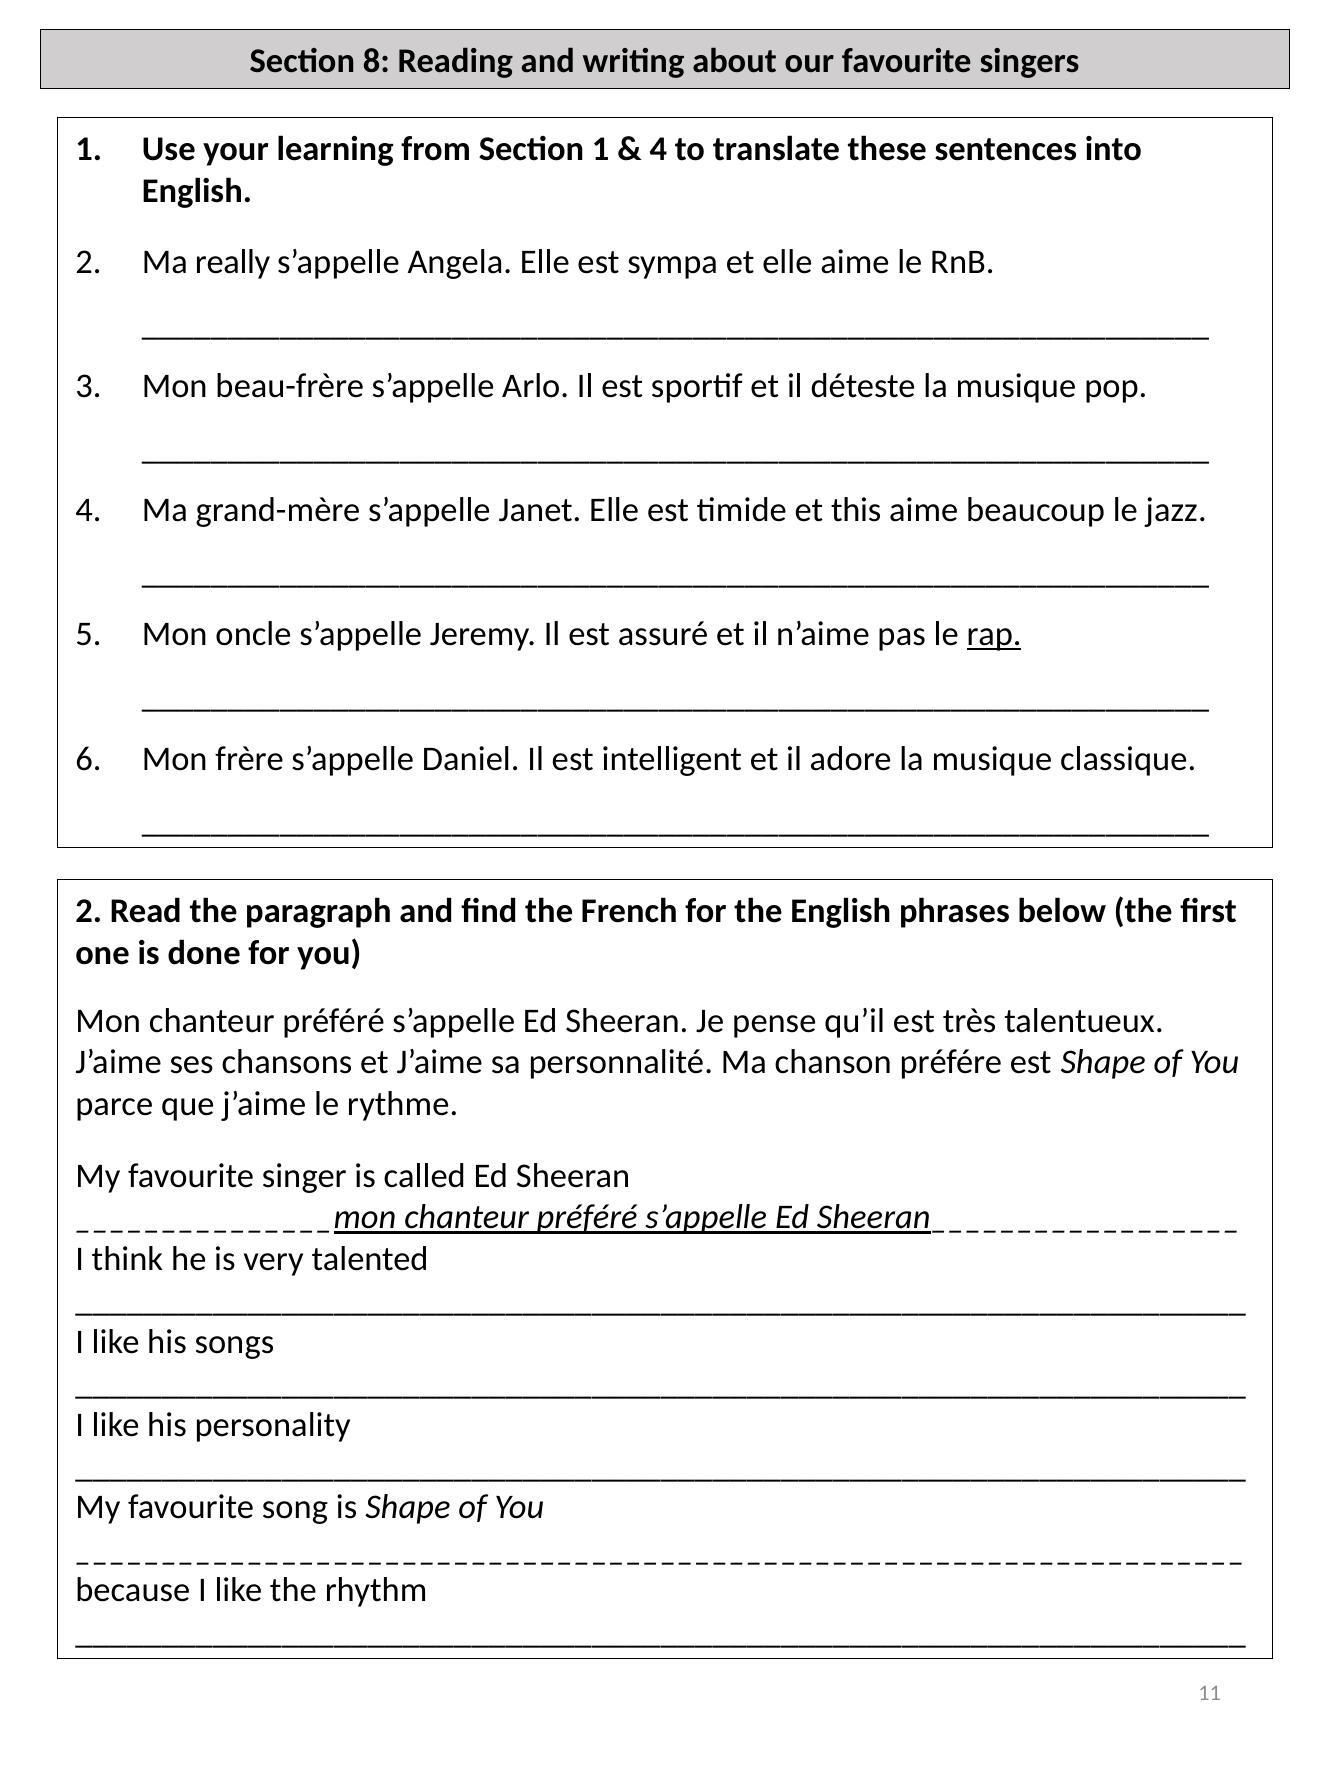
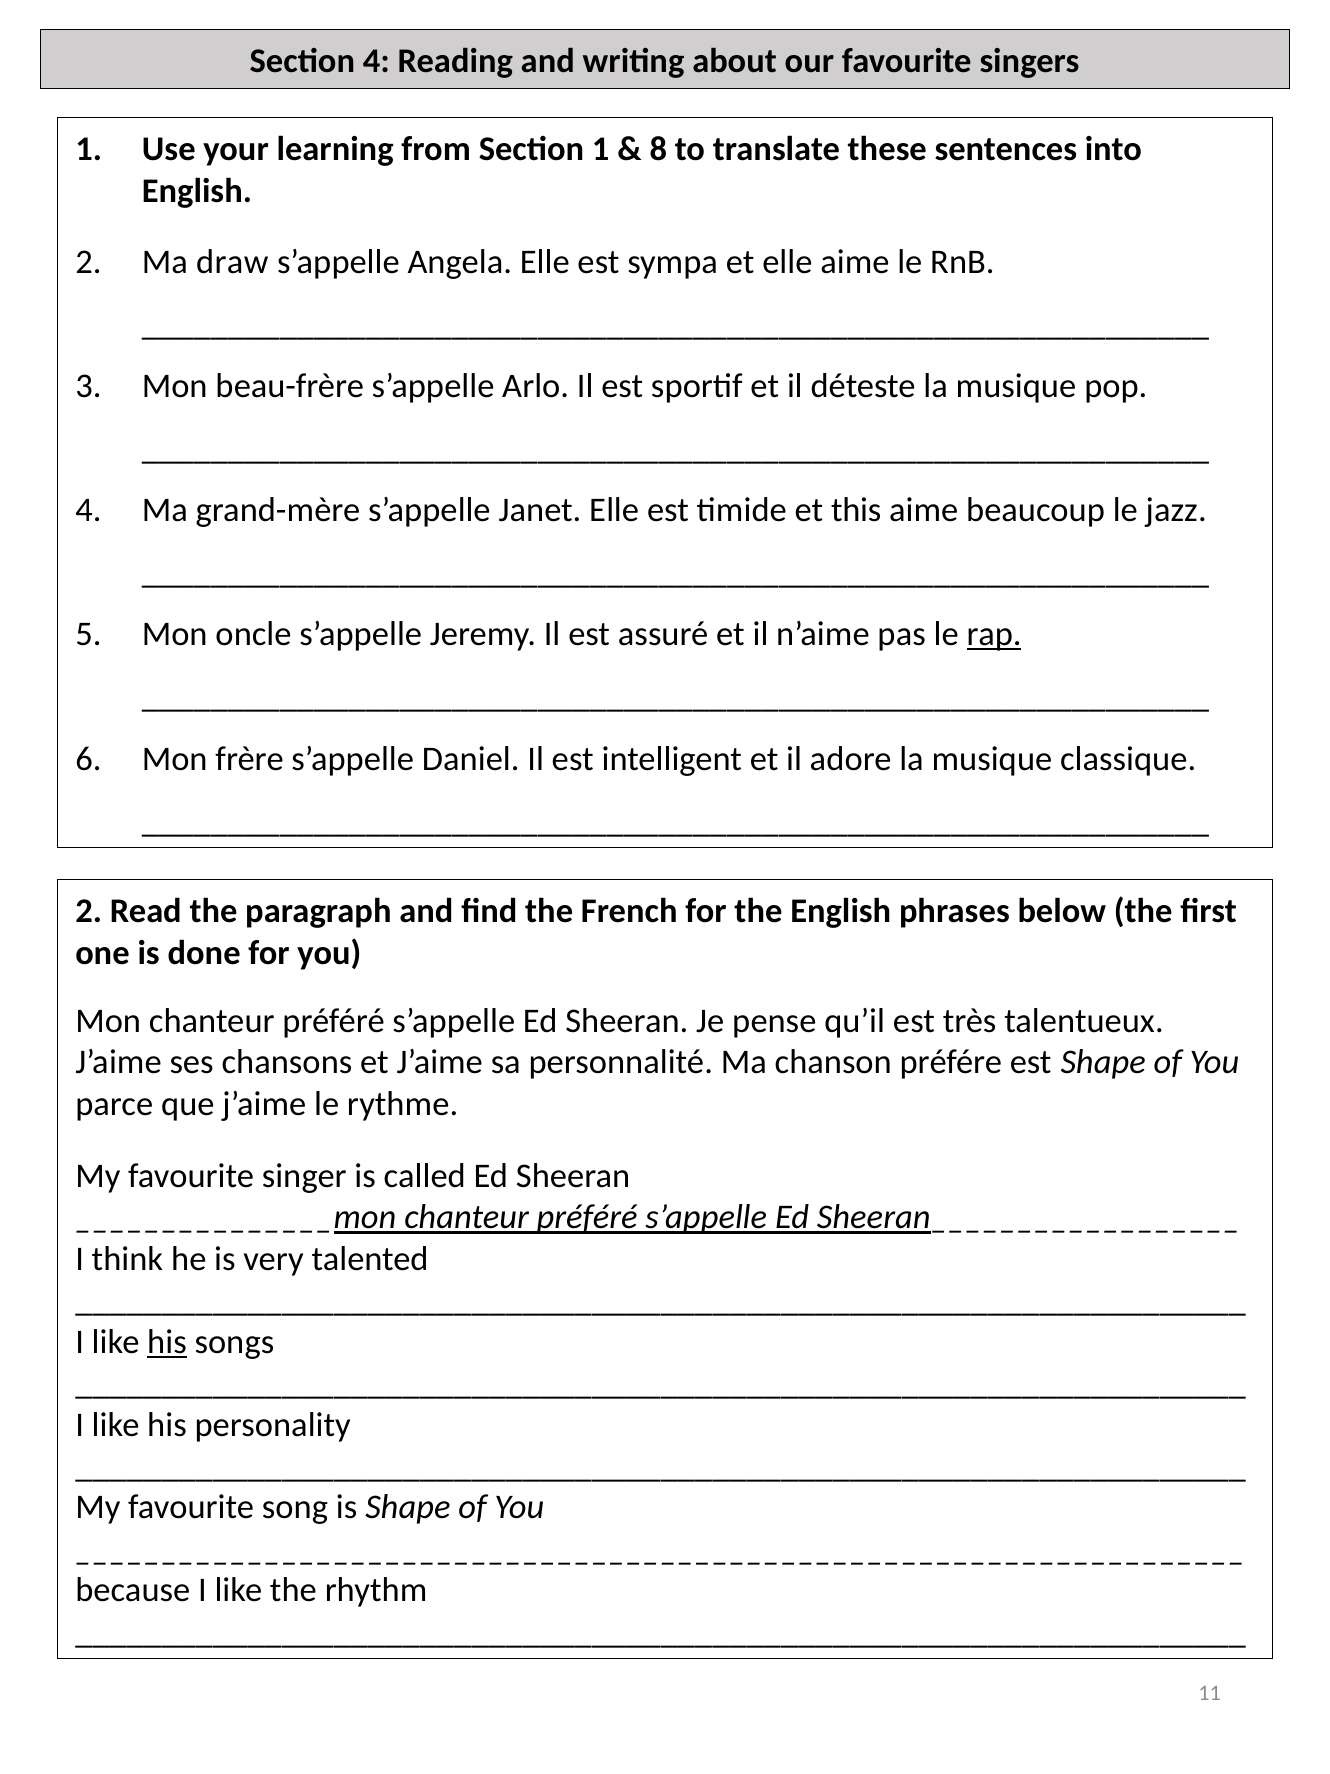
Section 8: 8 -> 4 (376, 61)
4: 4 -> 8 (658, 150)
really: really -> draw (232, 262)
his underline: none -> present (167, 1341)
